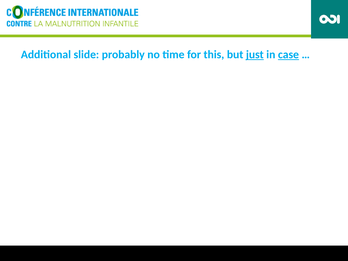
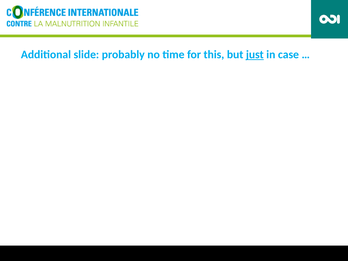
case underline: present -> none (288, 55)
